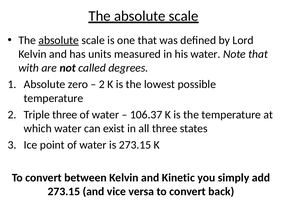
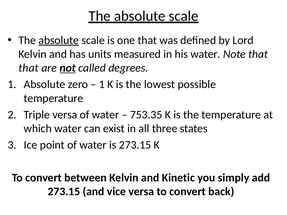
with: with -> that (29, 68)
not underline: none -> present (68, 68)
2: 2 -> 1 (102, 84)
Triple three: three -> versa (65, 115)
106.37: 106.37 -> 753.35 (146, 115)
